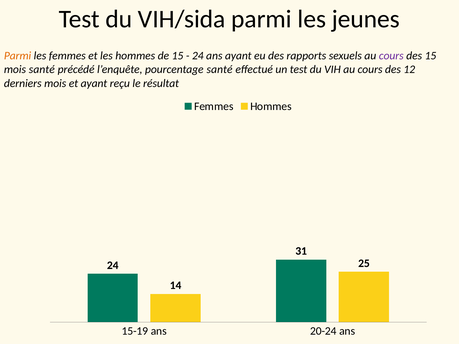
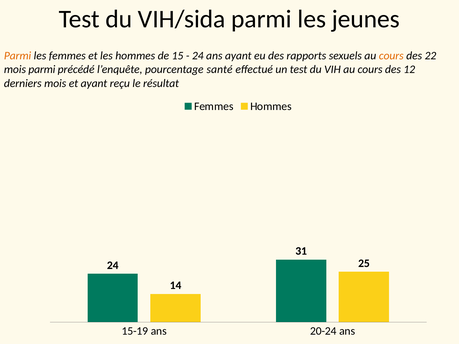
cours colour: purple -> orange (391, 56)
des 15: 15 -> 22 (430, 56)
mois santé: santé -> parmi (42, 70)
